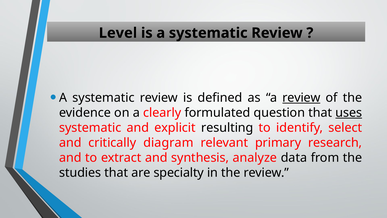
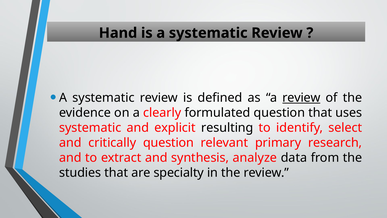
Level: Level -> Hand (118, 33)
uses underline: present -> none (349, 113)
critically diagram: diagram -> question (168, 143)
